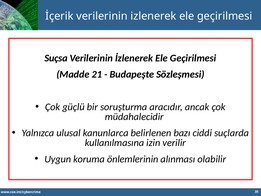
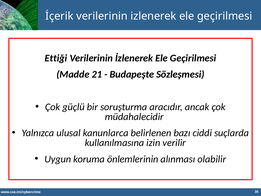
Suçsa: Suçsa -> Ettiği (56, 58)
